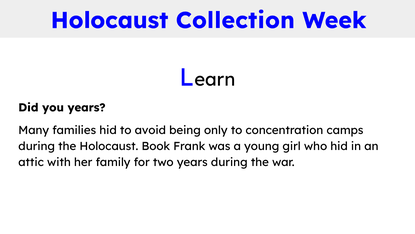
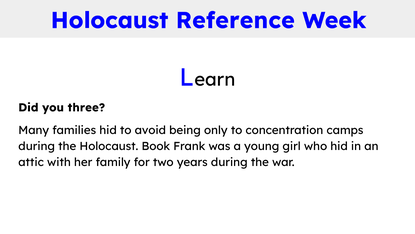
Collection: Collection -> Reference (235, 20)
you years: years -> three (86, 107)
